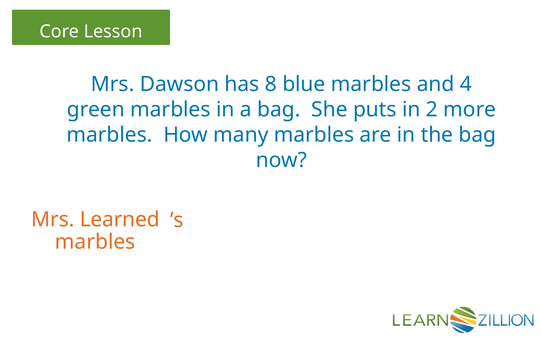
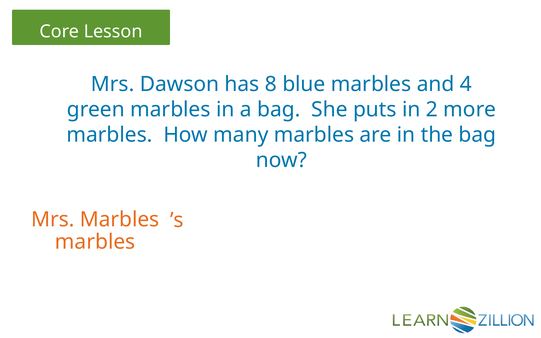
Mrs Learned: Learned -> Marbles (120, 220)
